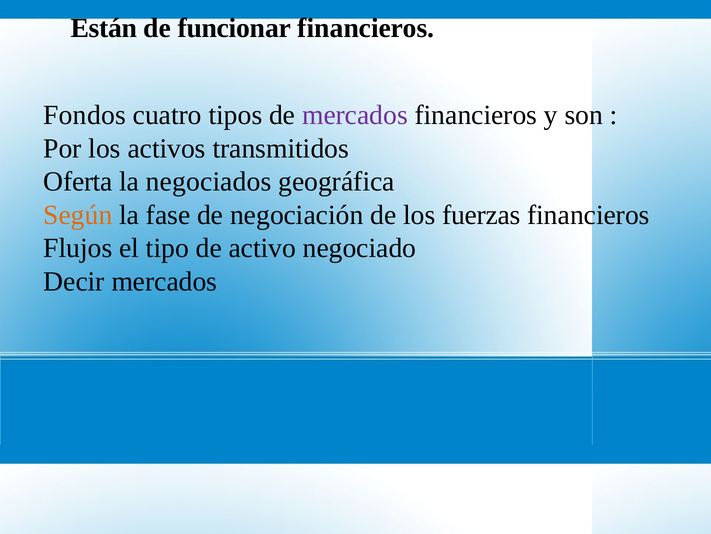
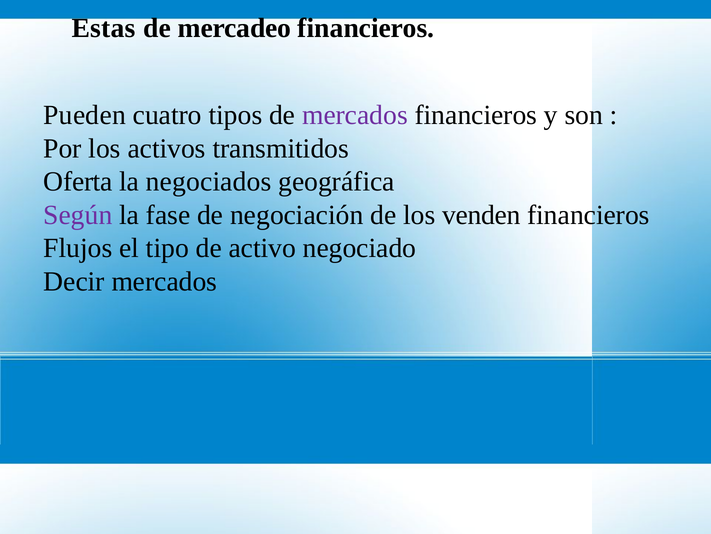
Están: Están -> Estas (104, 28)
funcionar: funcionar -> mercadeo (234, 28)
Fondos: Fondos -> Pueden (85, 115)
Según colour: orange -> purple (78, 215)
fuerzas: fuerzas -> venden (481, 215)
